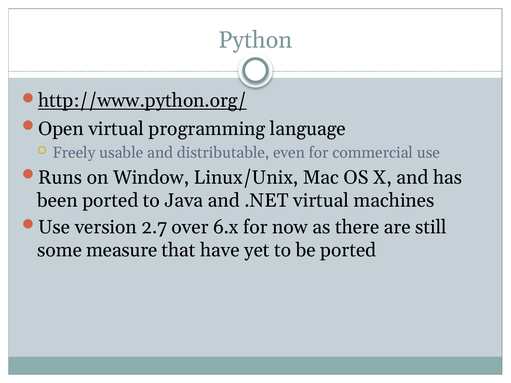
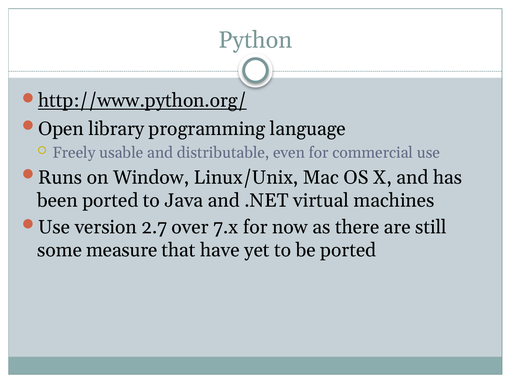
Open virtual: virtual -> library (116, 129)
6.x: 6.x -> 7.x (226, 227)
